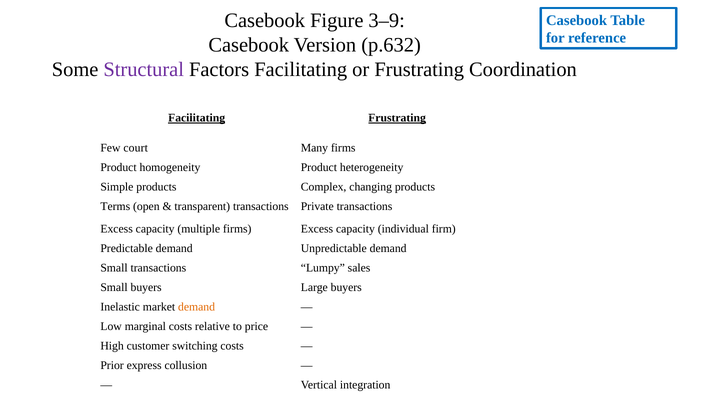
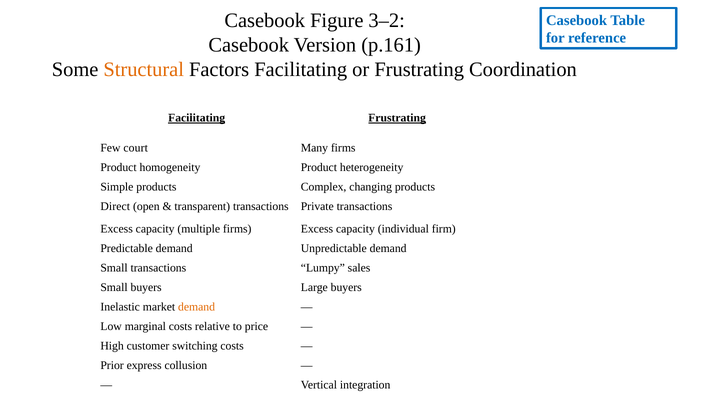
3–9: 3–9 -> 3–2 (387, 20)
p.632: p.632 -> p.161 (391, 45)
Structural colour: purple -> orange (144, 70)
Terms: Terms -> Direct (115, 206)
